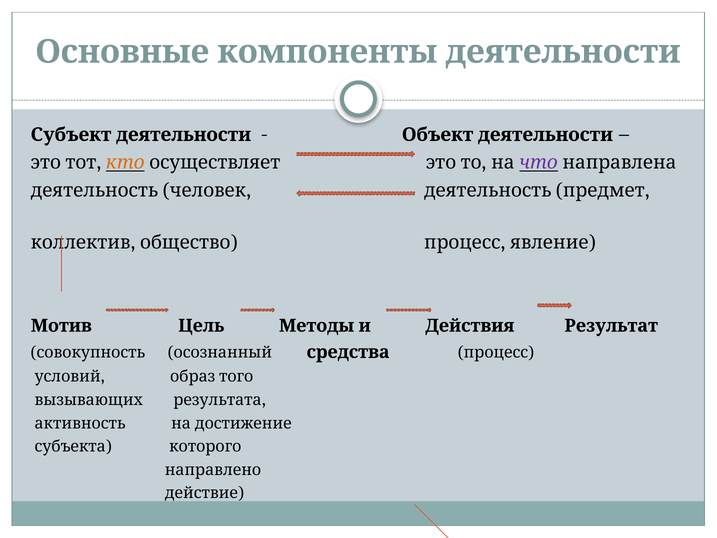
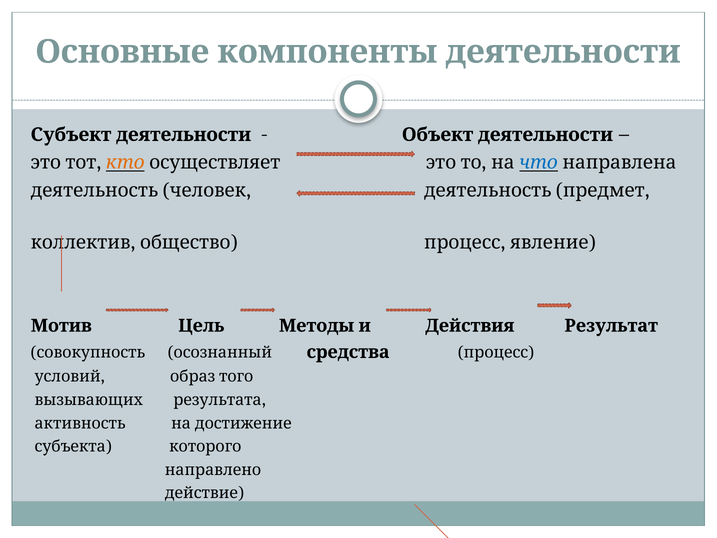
что colour: purple -> blue (539, 163)
